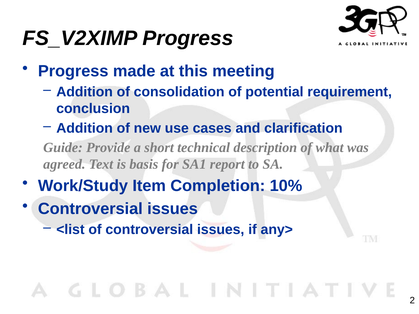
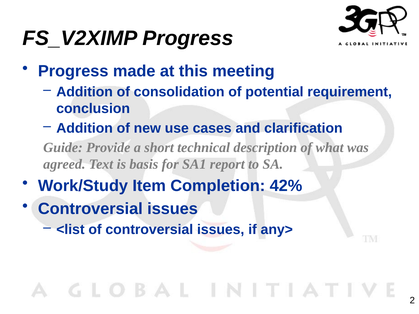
10%: 10% -> 42% (286, 186)
